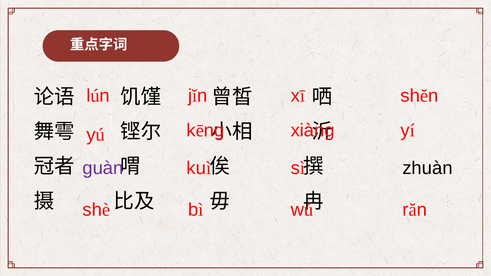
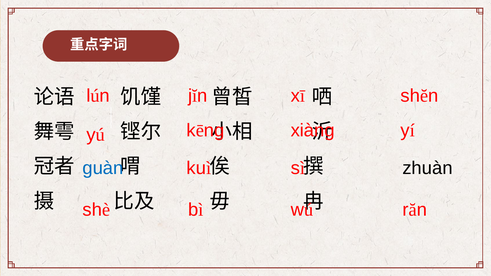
guàn colour: purple -> blue (103, 168)
